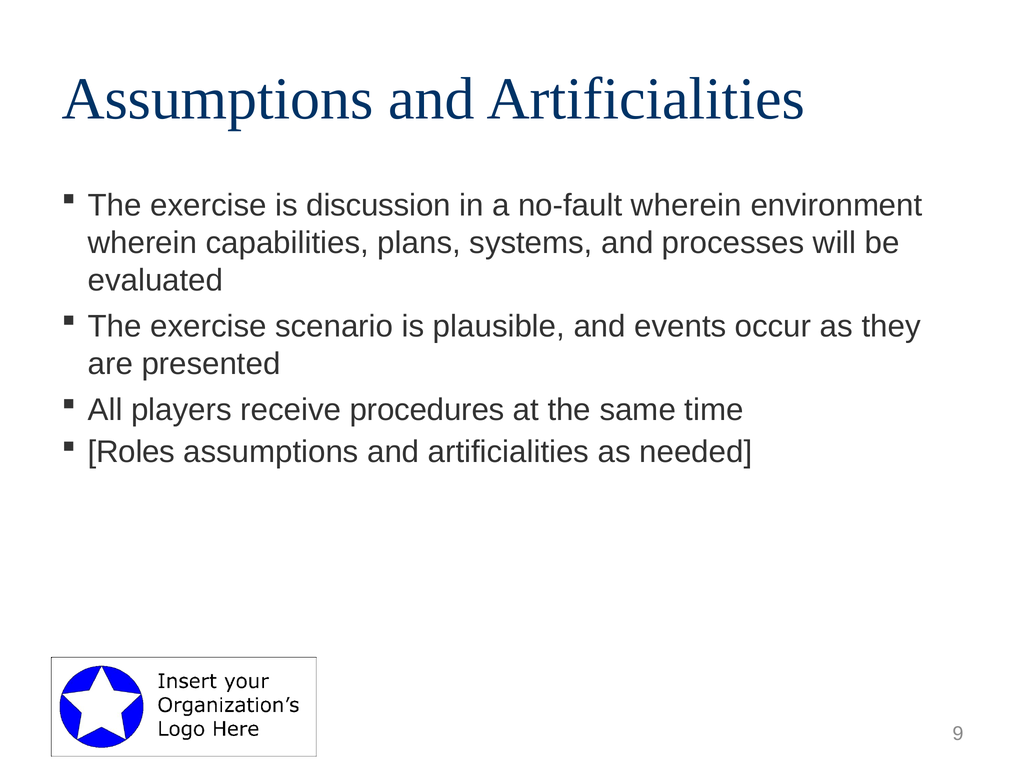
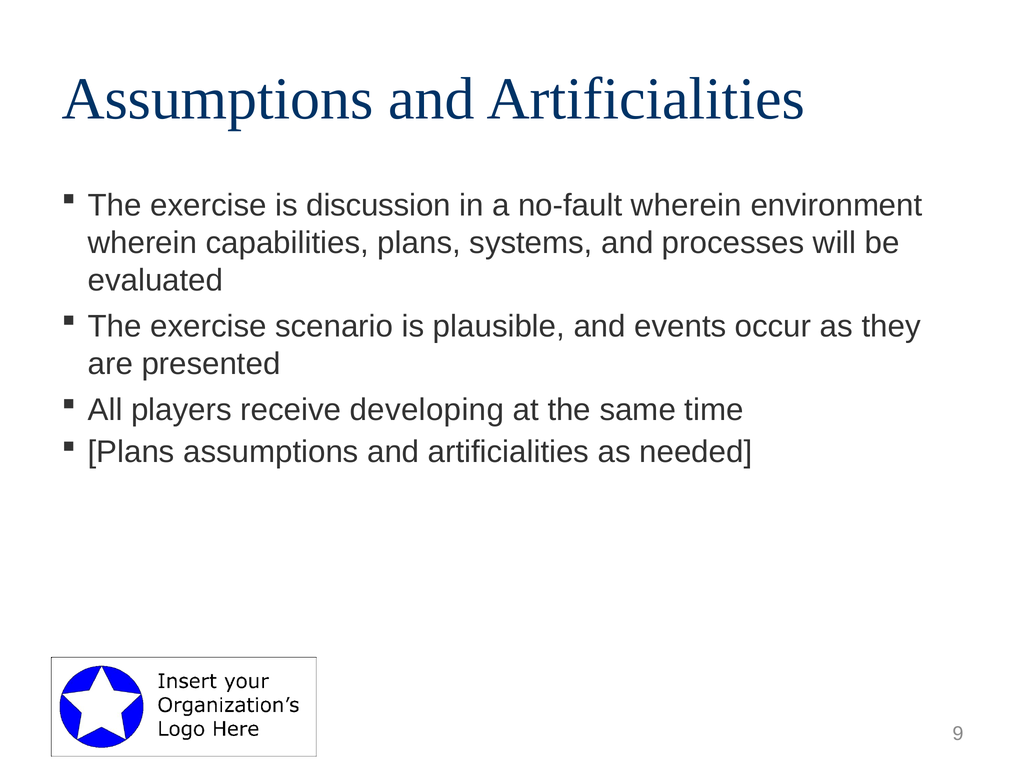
procedures: procedures -> developing (427, 410)
Roles: Roles -> Plans (131, 452)
